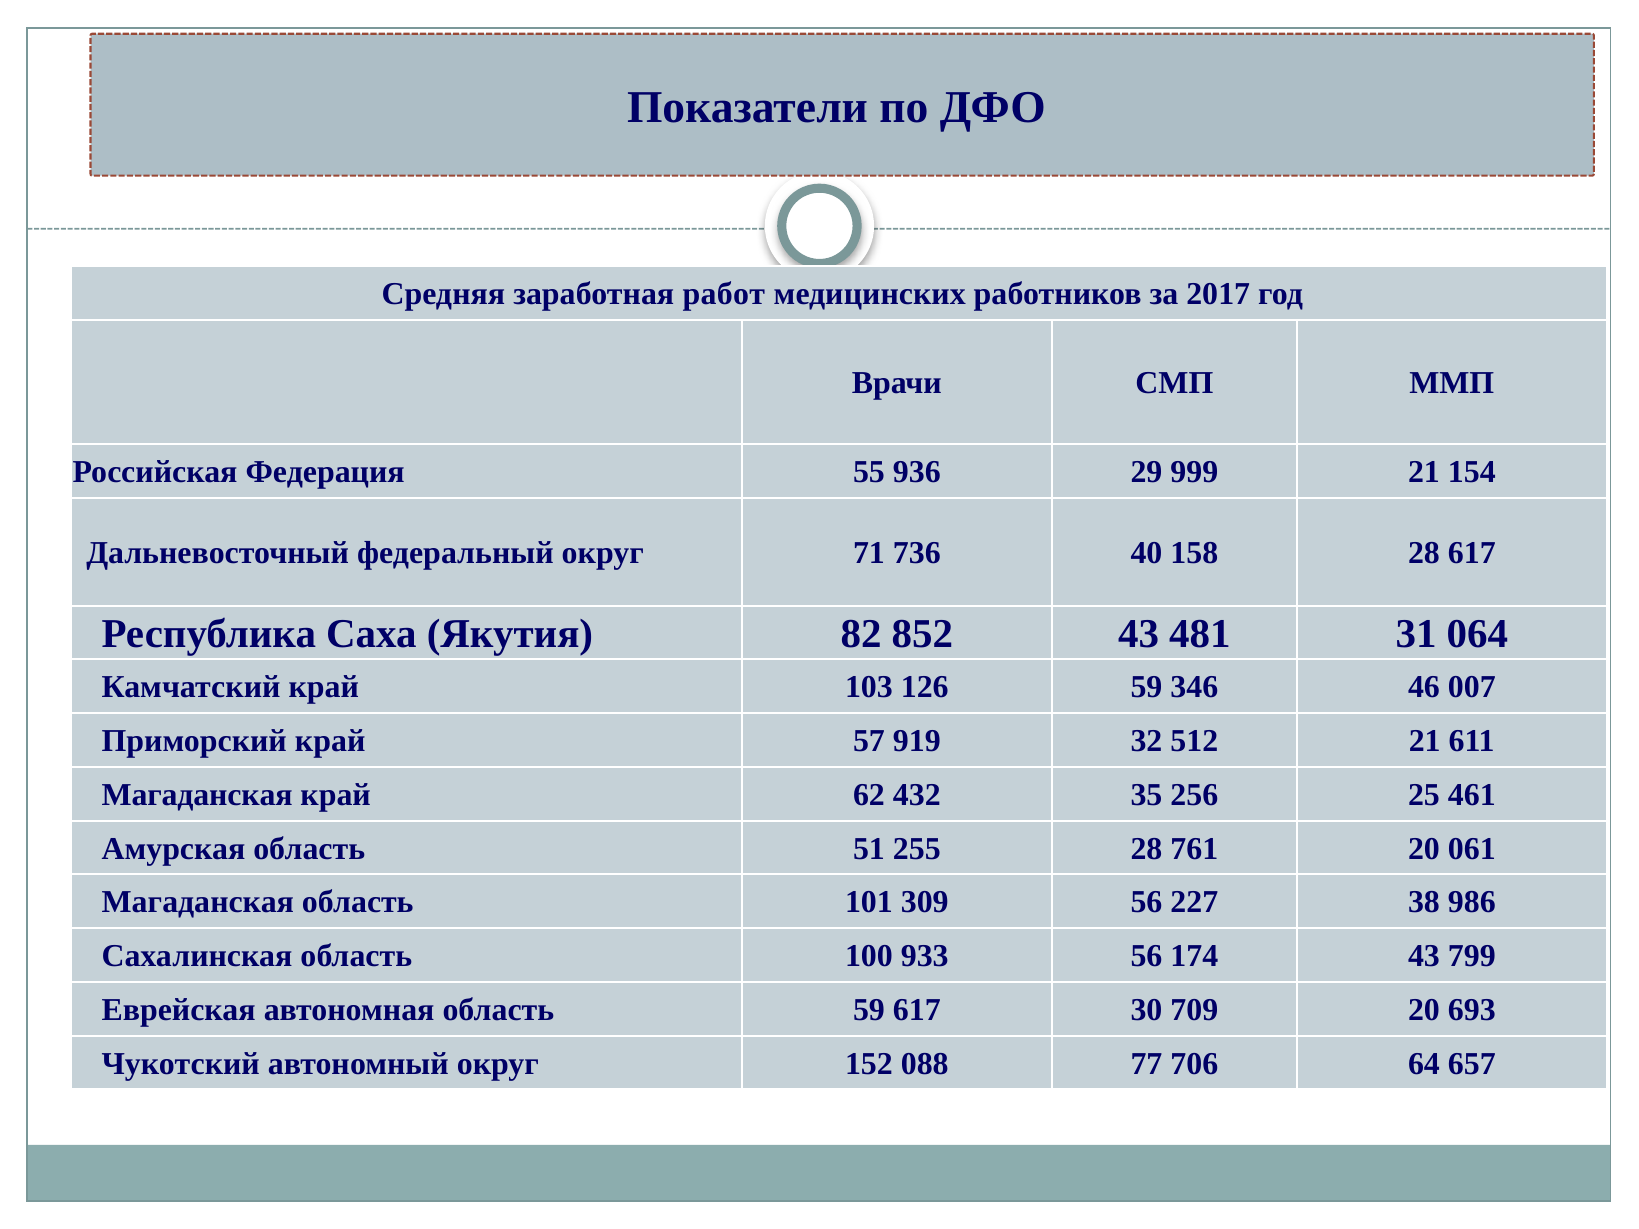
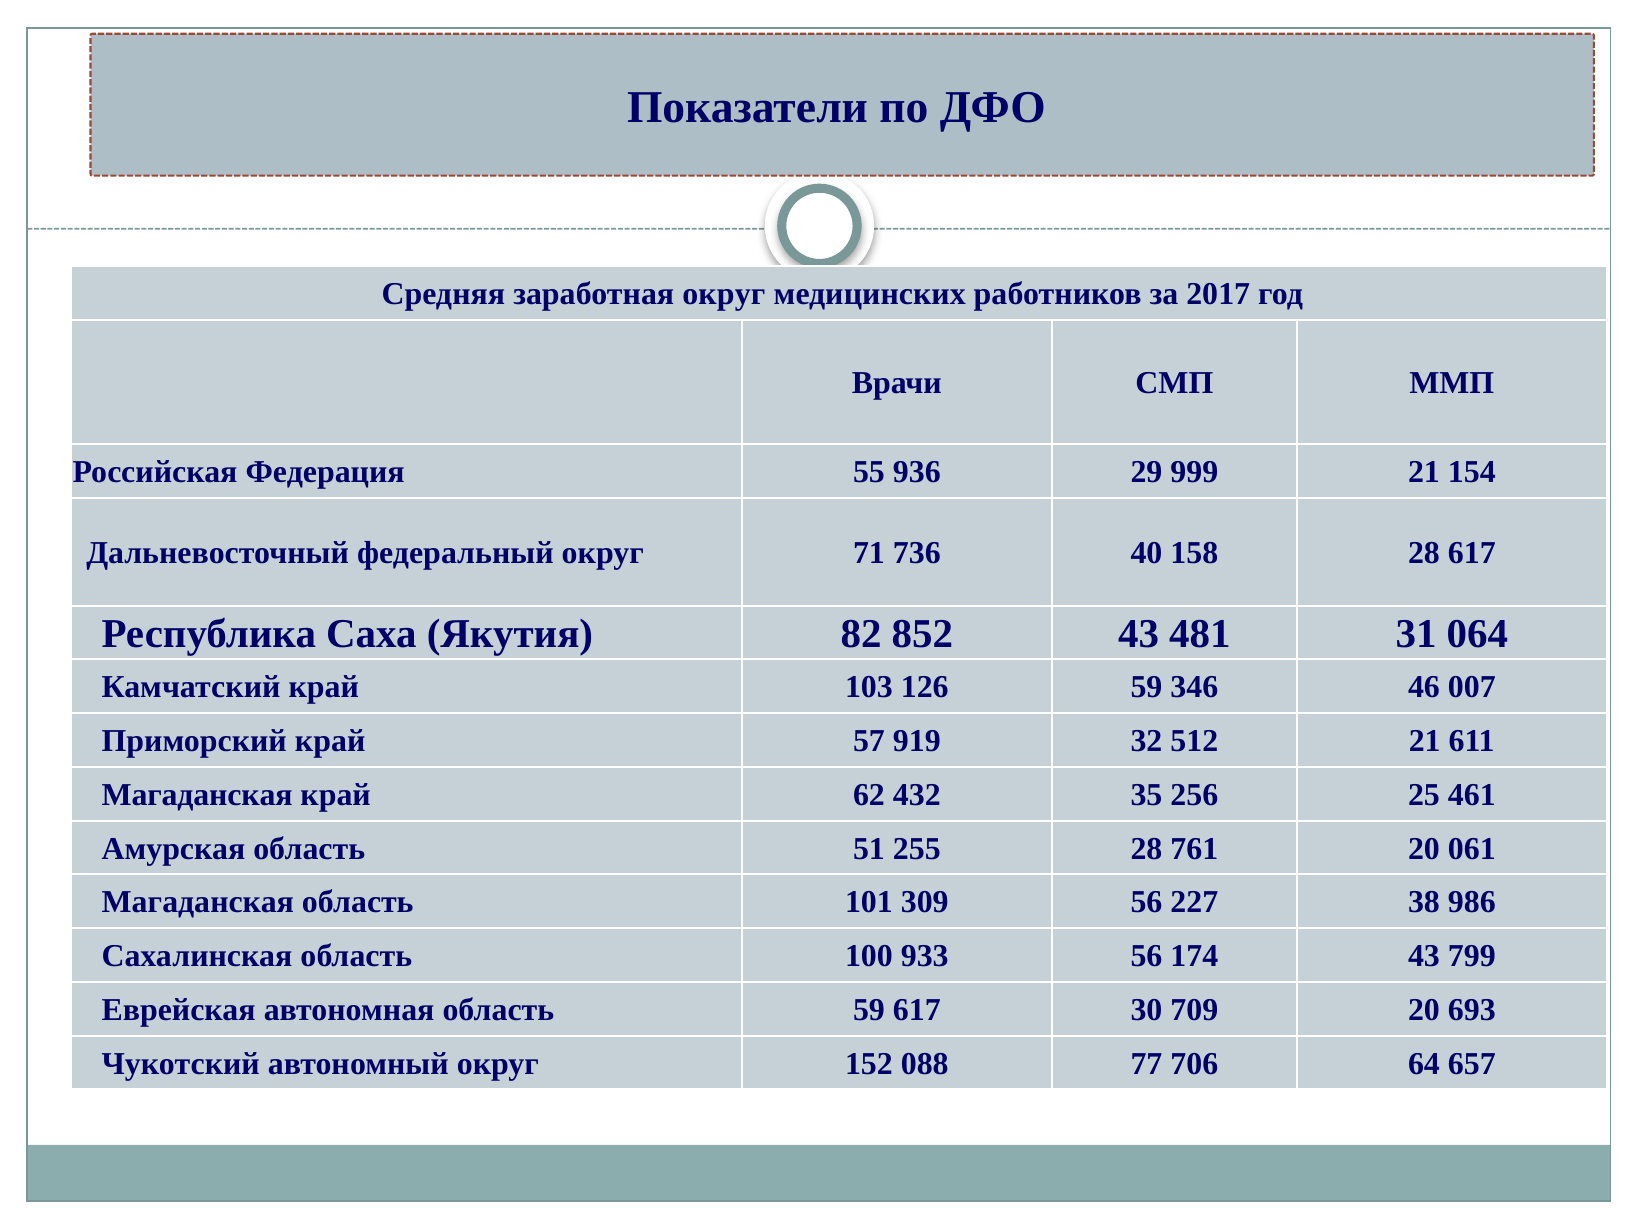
заработная работ: работ -> округ (724, 294)
